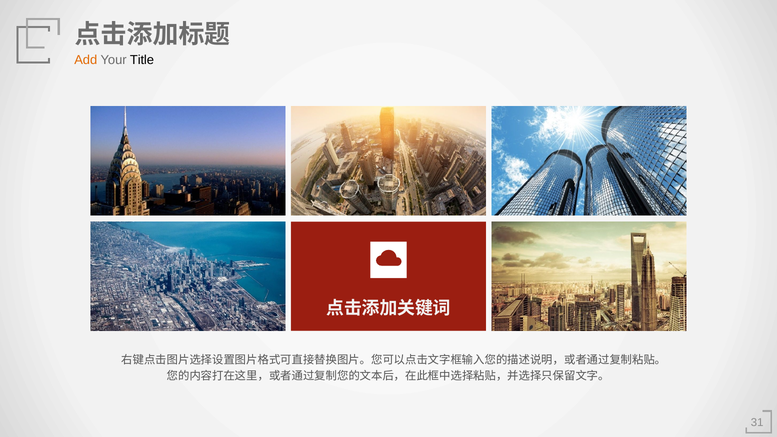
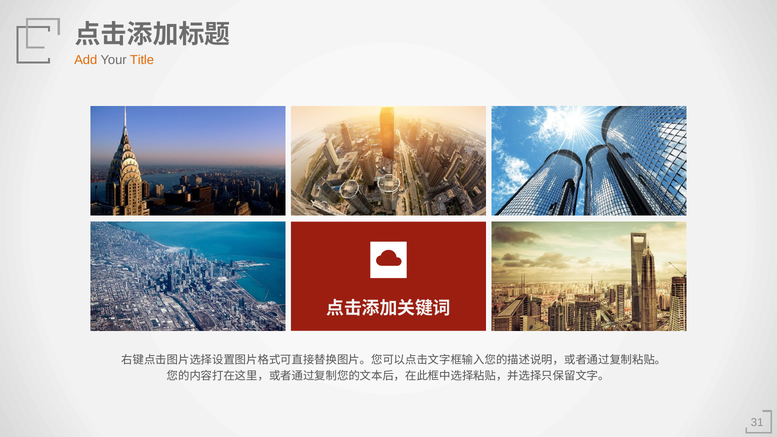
Title colour: black -> orange (142, 60)
